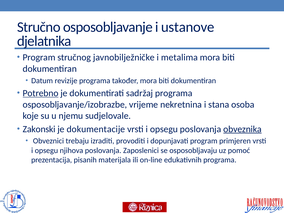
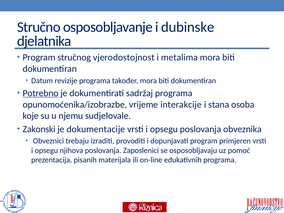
ustanove: ustanove -> dubinske (188, 27)
javnobilježničke: javnobilježničke -> vjerodostojnost (124, 57)
osposobljavanje/izobrazbe: osposobljavanje/izobrazbe -> opunomoćenika/izobrazbe (75, 104)
nekretnina: nekretnina -> interakcije (181, 104)
obveznika underline: present -> none (242, 129)
